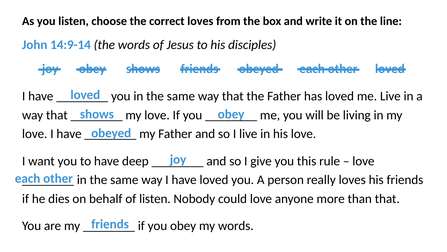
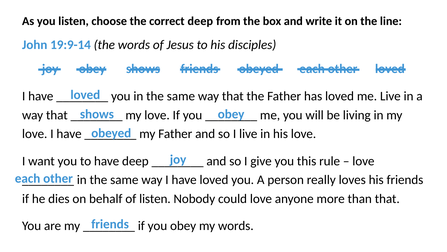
correct loves: loves -> deep (200, 21)
14:9-14: 14:9-14 -> 19:9-14 (71, 45)
